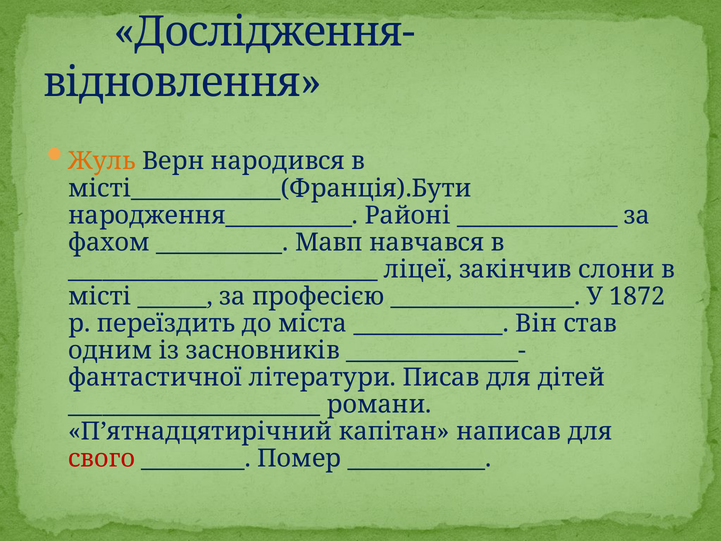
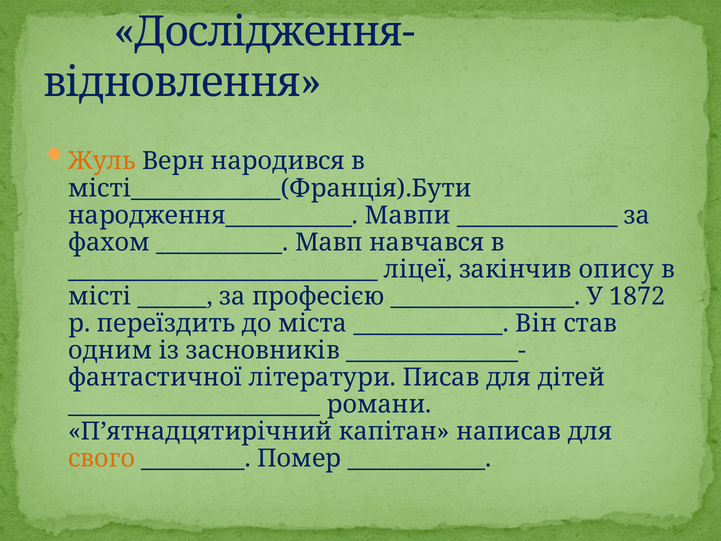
Районі: Районі -> Мавпи (408, 215)
слони: слони -> опису (616, 269)
свого colour: red -> orange (102, 458)
